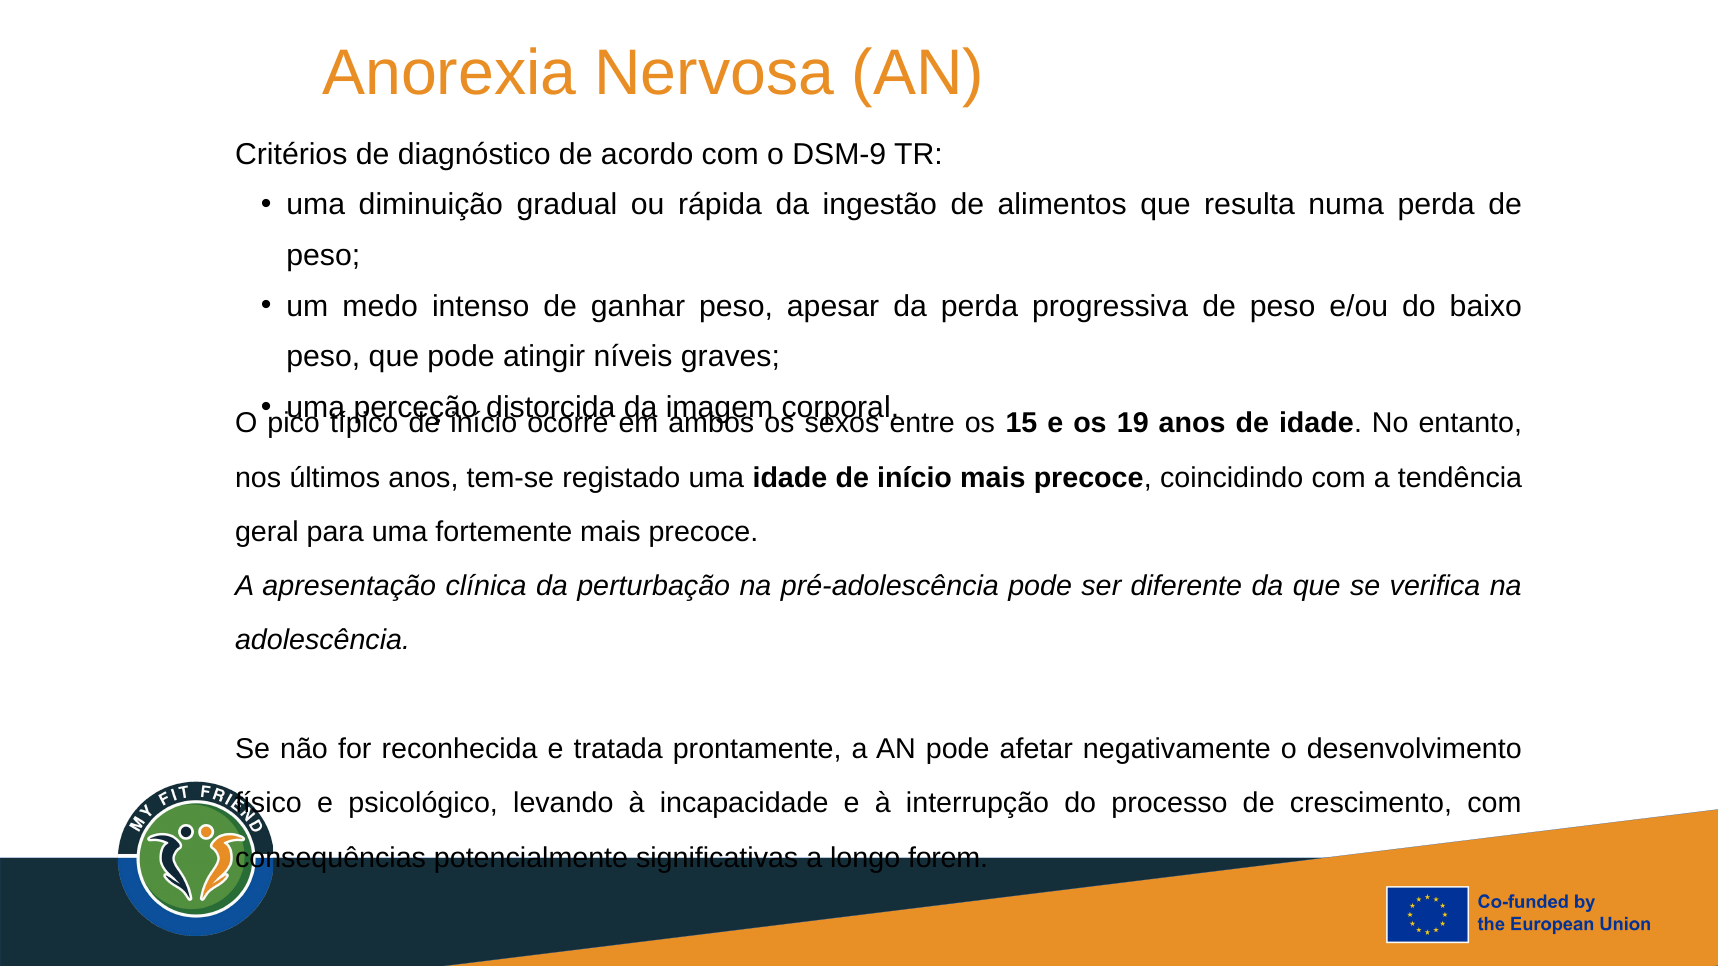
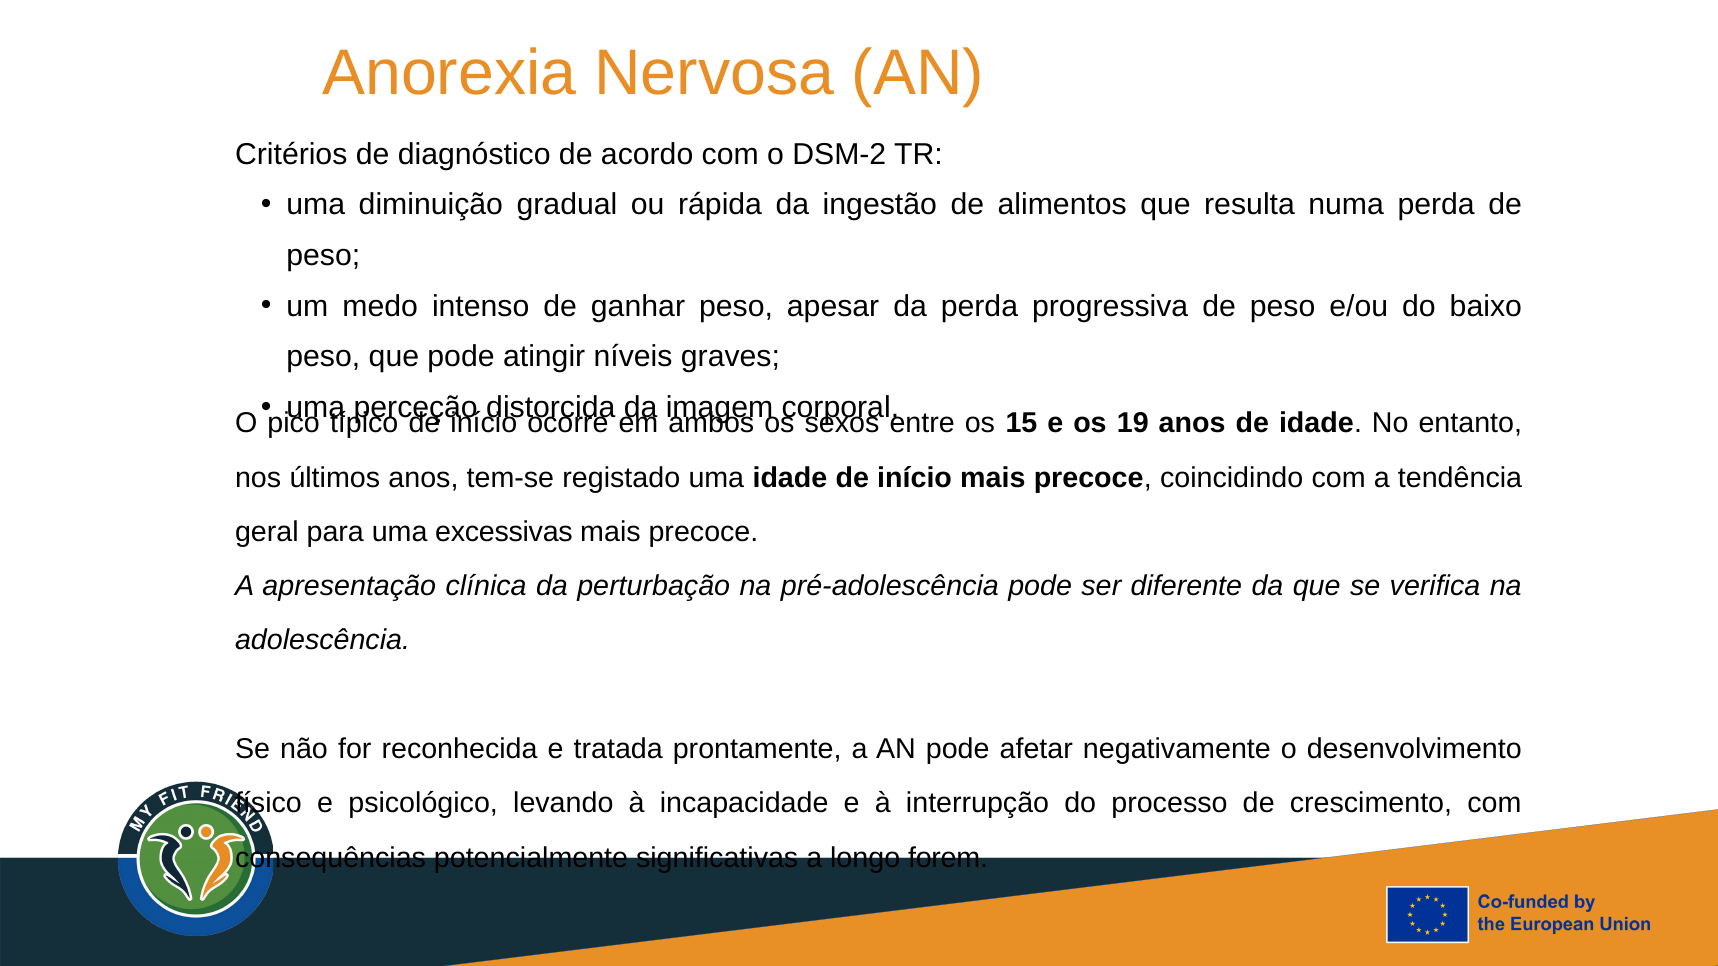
DSM-9: DSM-9 -> DSM-2 (839, 154)
fortemente: fortemente -> excessivas (504, 532)
